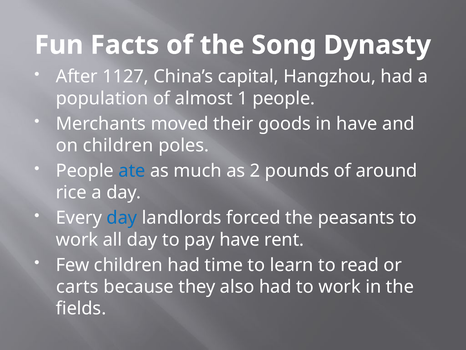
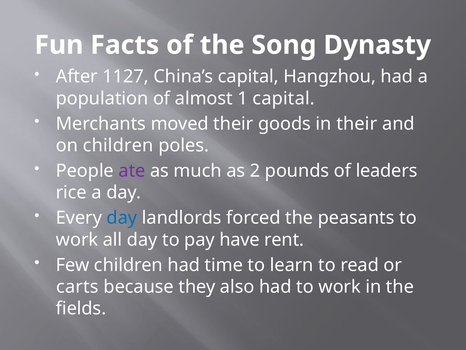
1 people: people -> capital (284, 98)
in have: have -> their (357, 124)
ate colour: blue -> purple (132, 171)
around: around -> leaders (387, 171)
